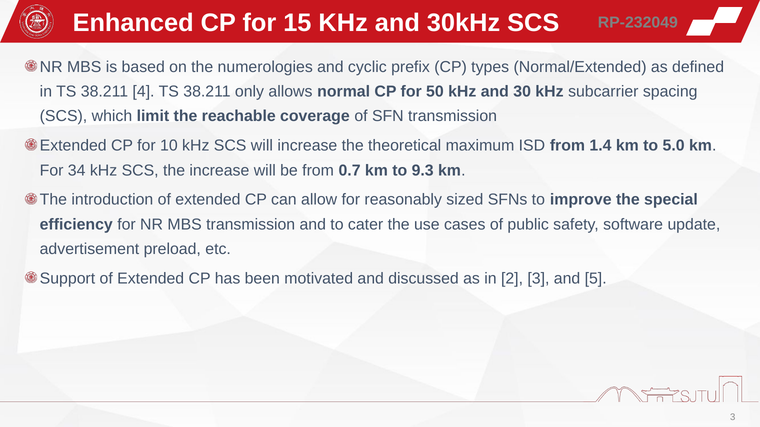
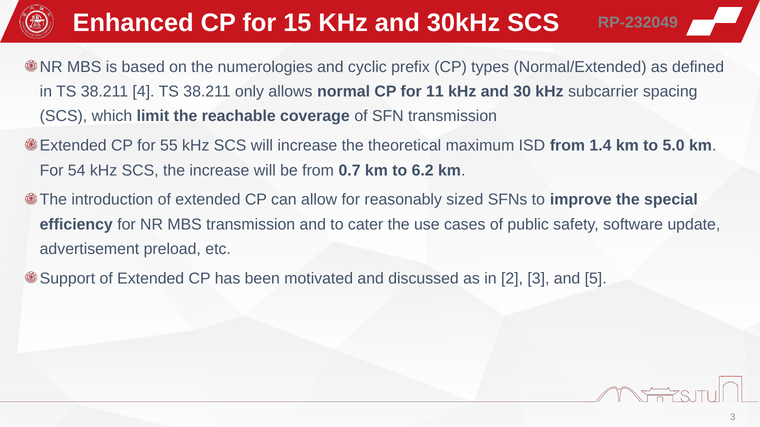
50: 50 -> 11 (435, 92)
10: 10 -> 55 (169, 146)
34: 34 -> 54 (77, 171)
9.3: 9.3 -> 6.2 (423, 171)
